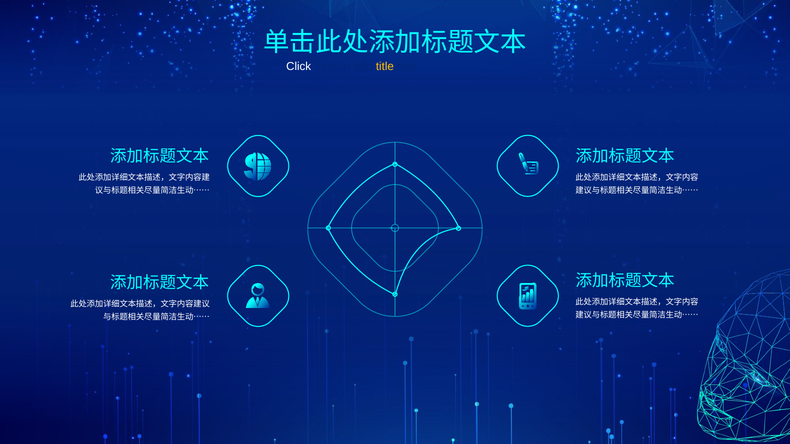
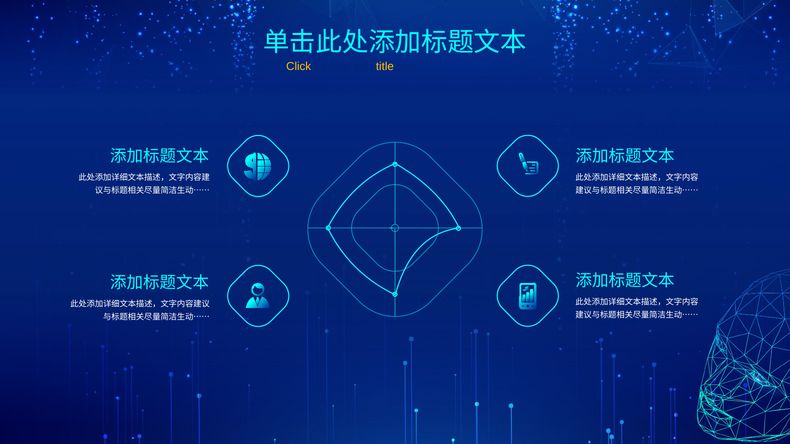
Click colour: white -> yellow (299, 66)
